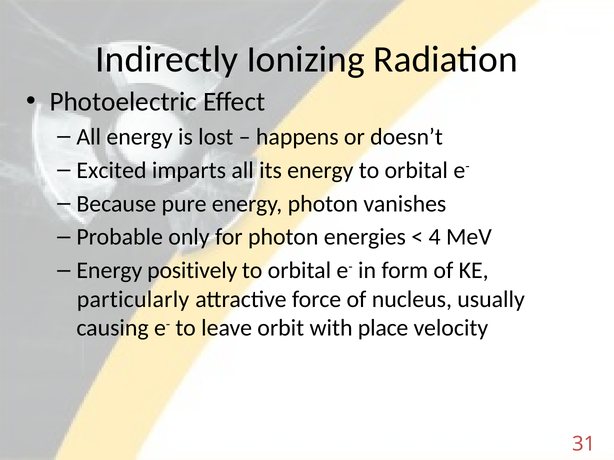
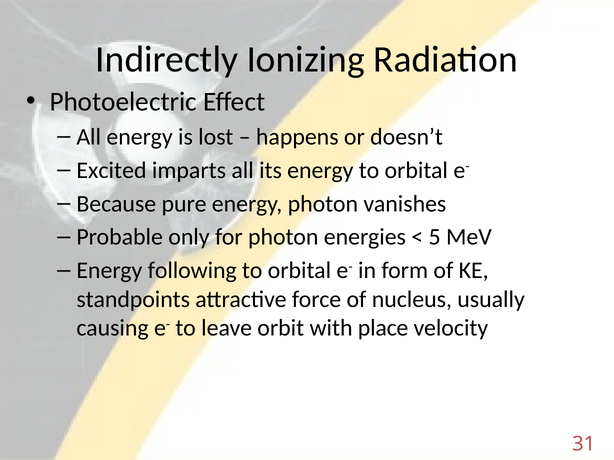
4: 4 -> 5 (435, 237)
positively: positively -> following (192, 271)
particularly: particularly -> standpoints (133, 299)
